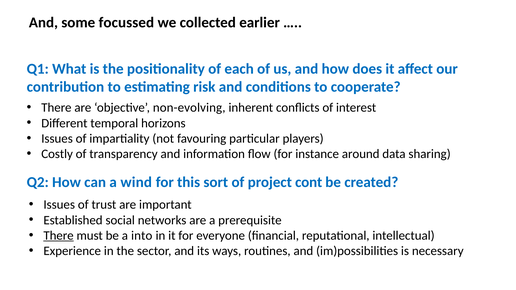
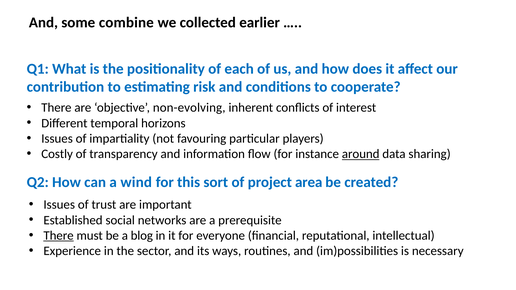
focussed: focussed -> combine (126, 23)
around underline: none -> present (361, 154)
cont: cont -> area (309, 182)
into: into -> blog (142, 236)
